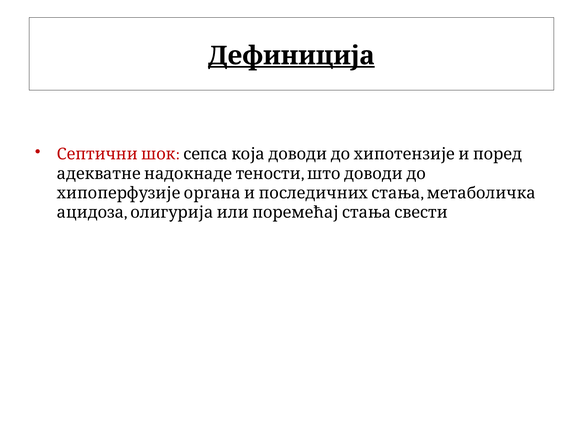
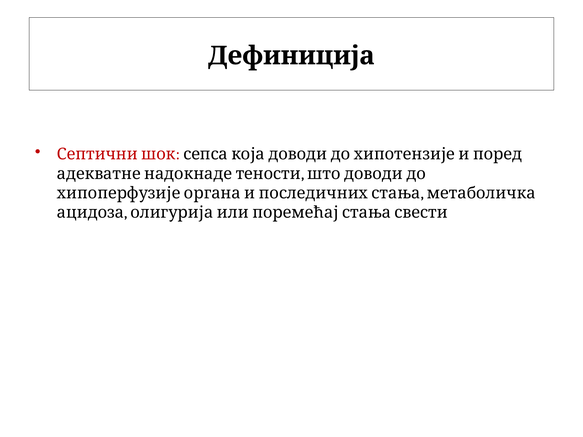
Дефиниција underline: present -> none (291, 56)
